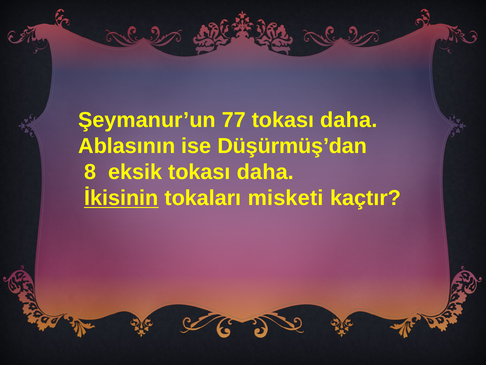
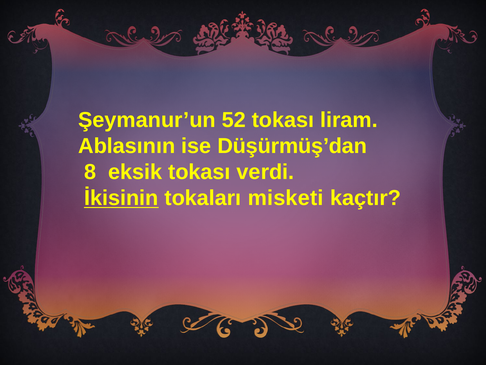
77: 77 -> 52 (234, 120)
daha: daha -> liram (349, 120)
eksik tokası daha: daha -> verdi (265, 172)
